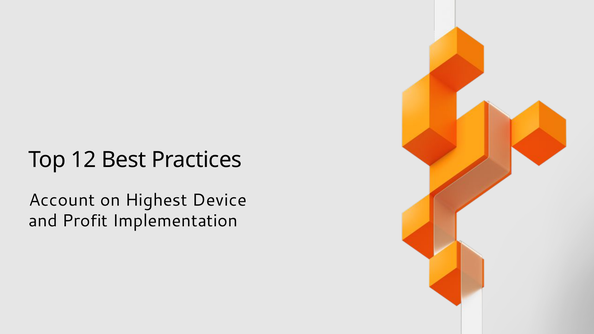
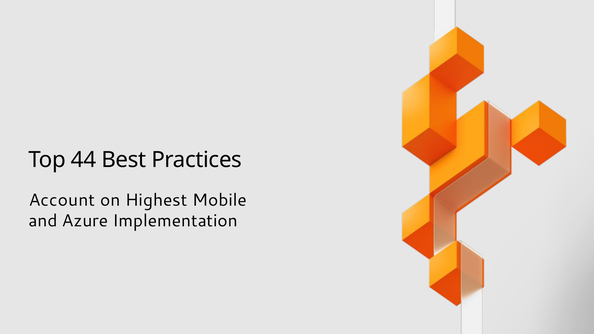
12: 12 -> 44 (84, 160)
Device: Device -> Mobile (220, 200)
Profit: Profit -> Azure (85, 221)
